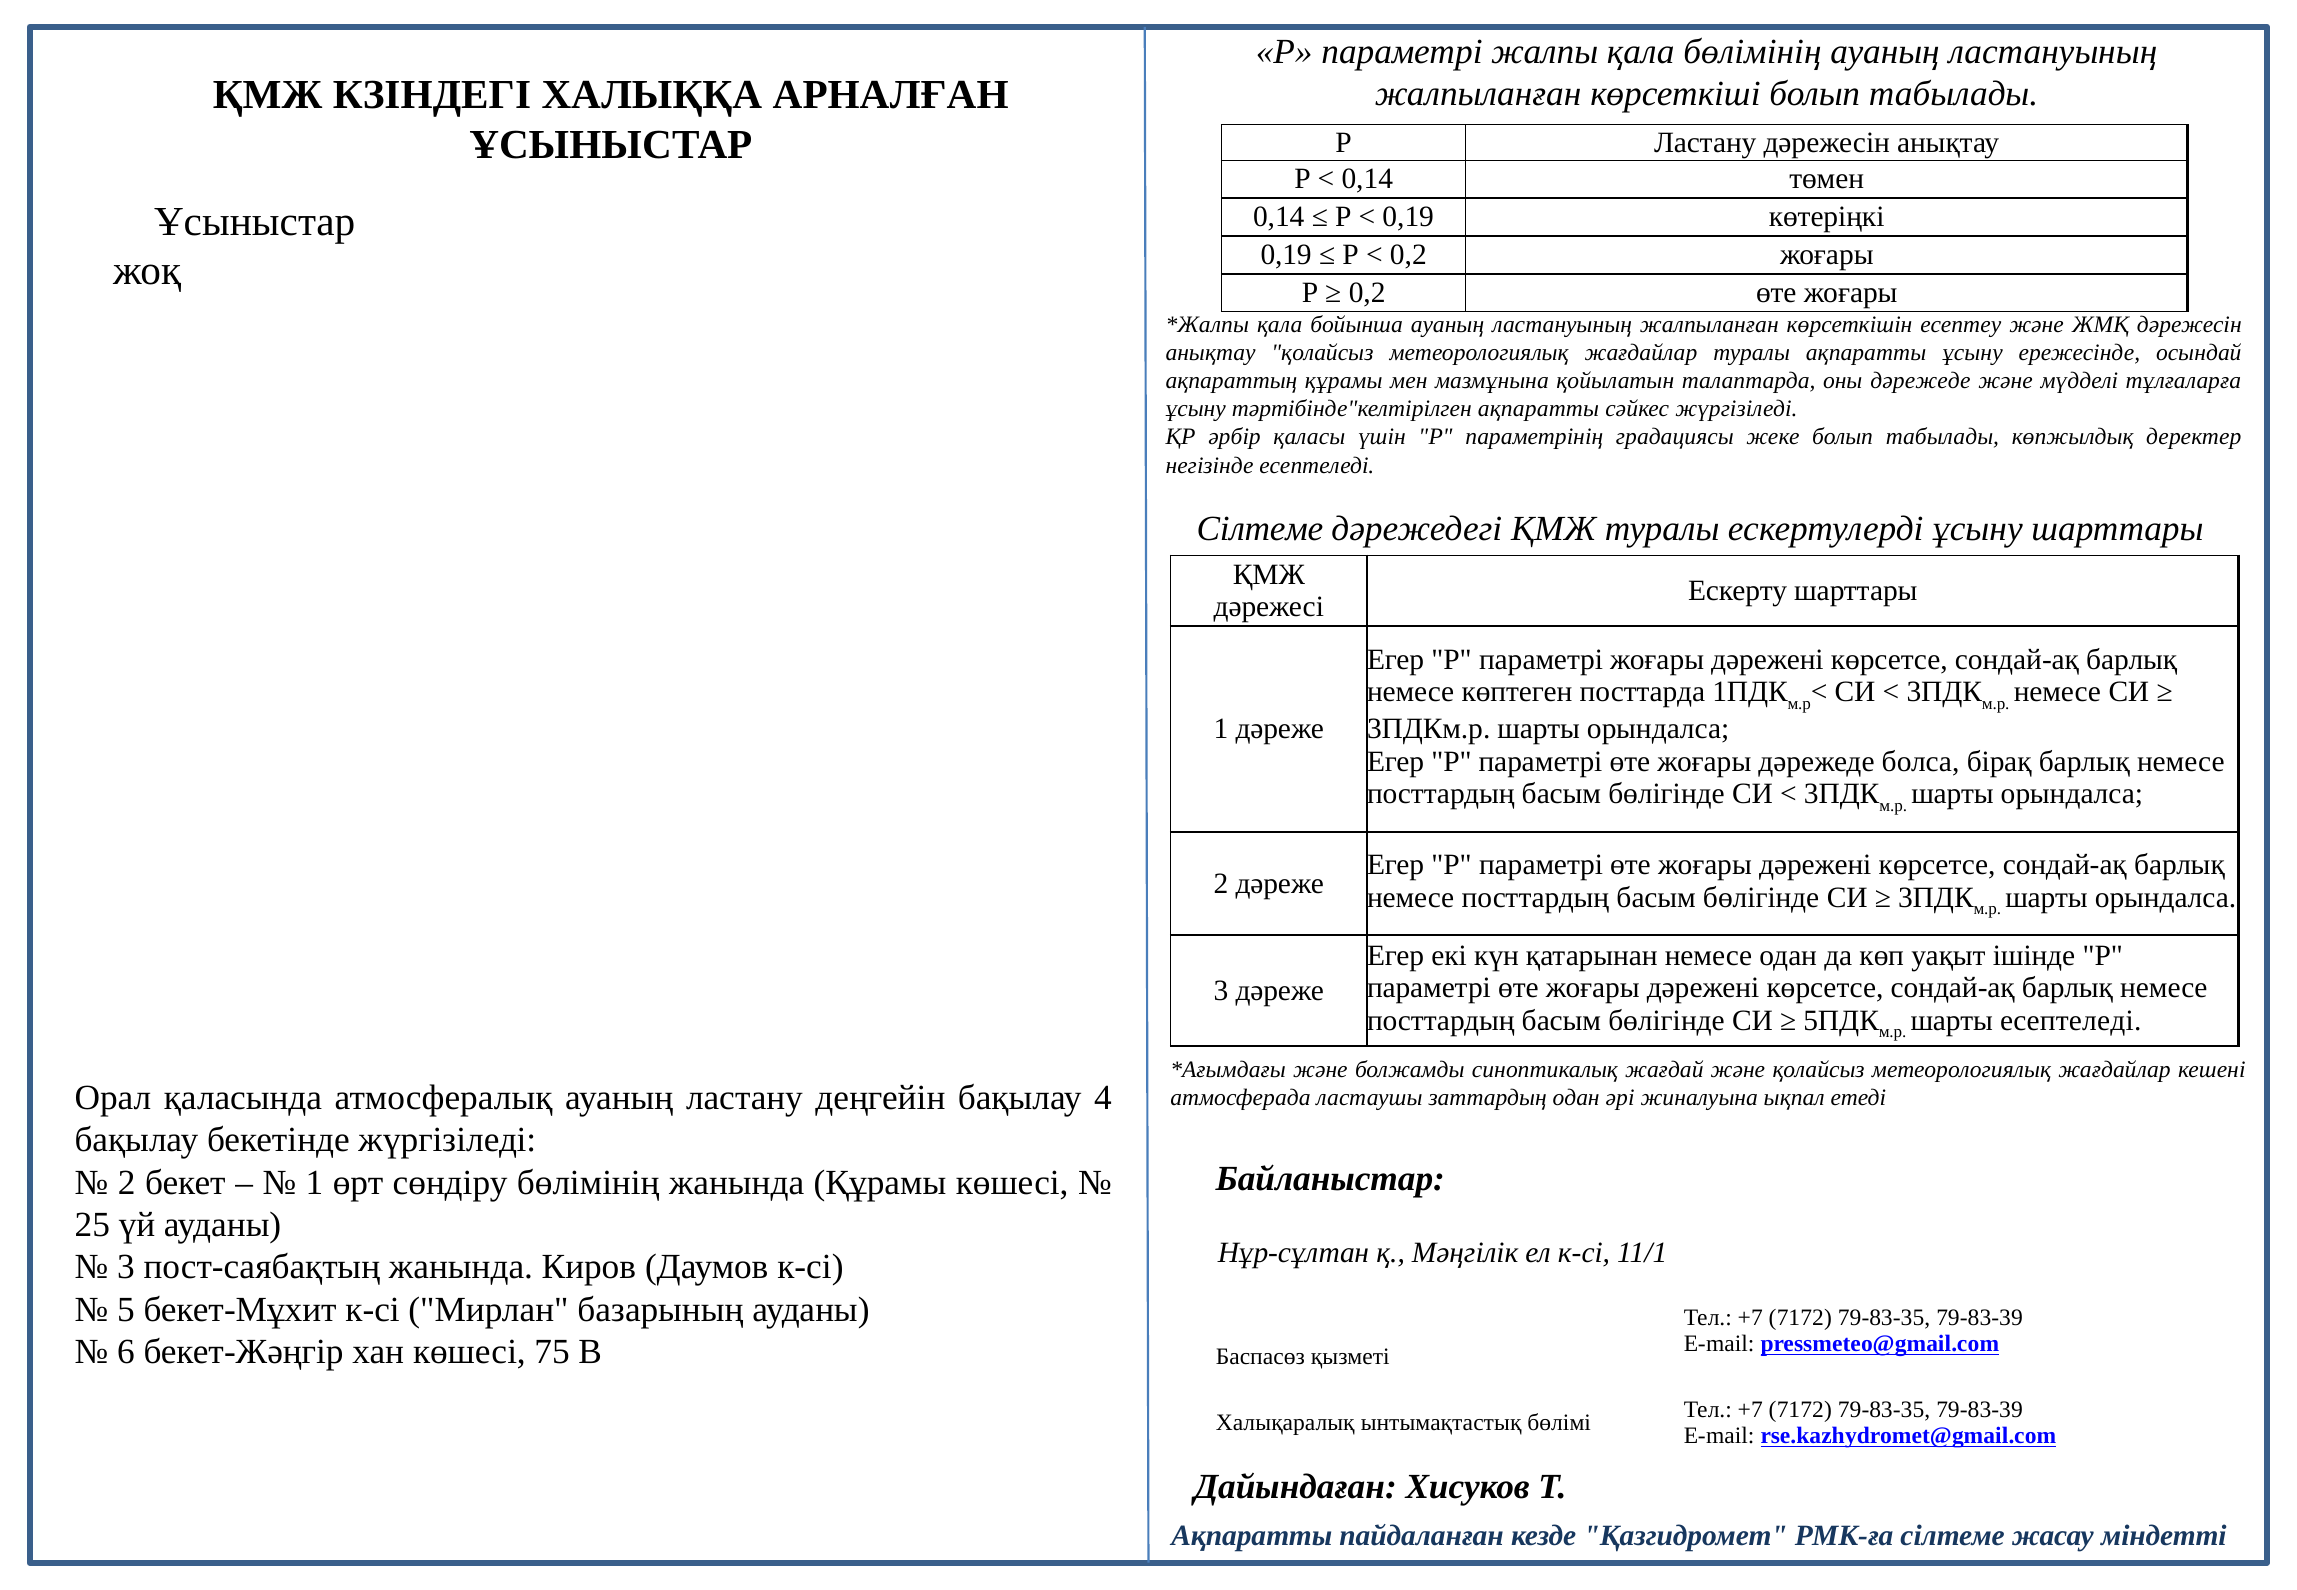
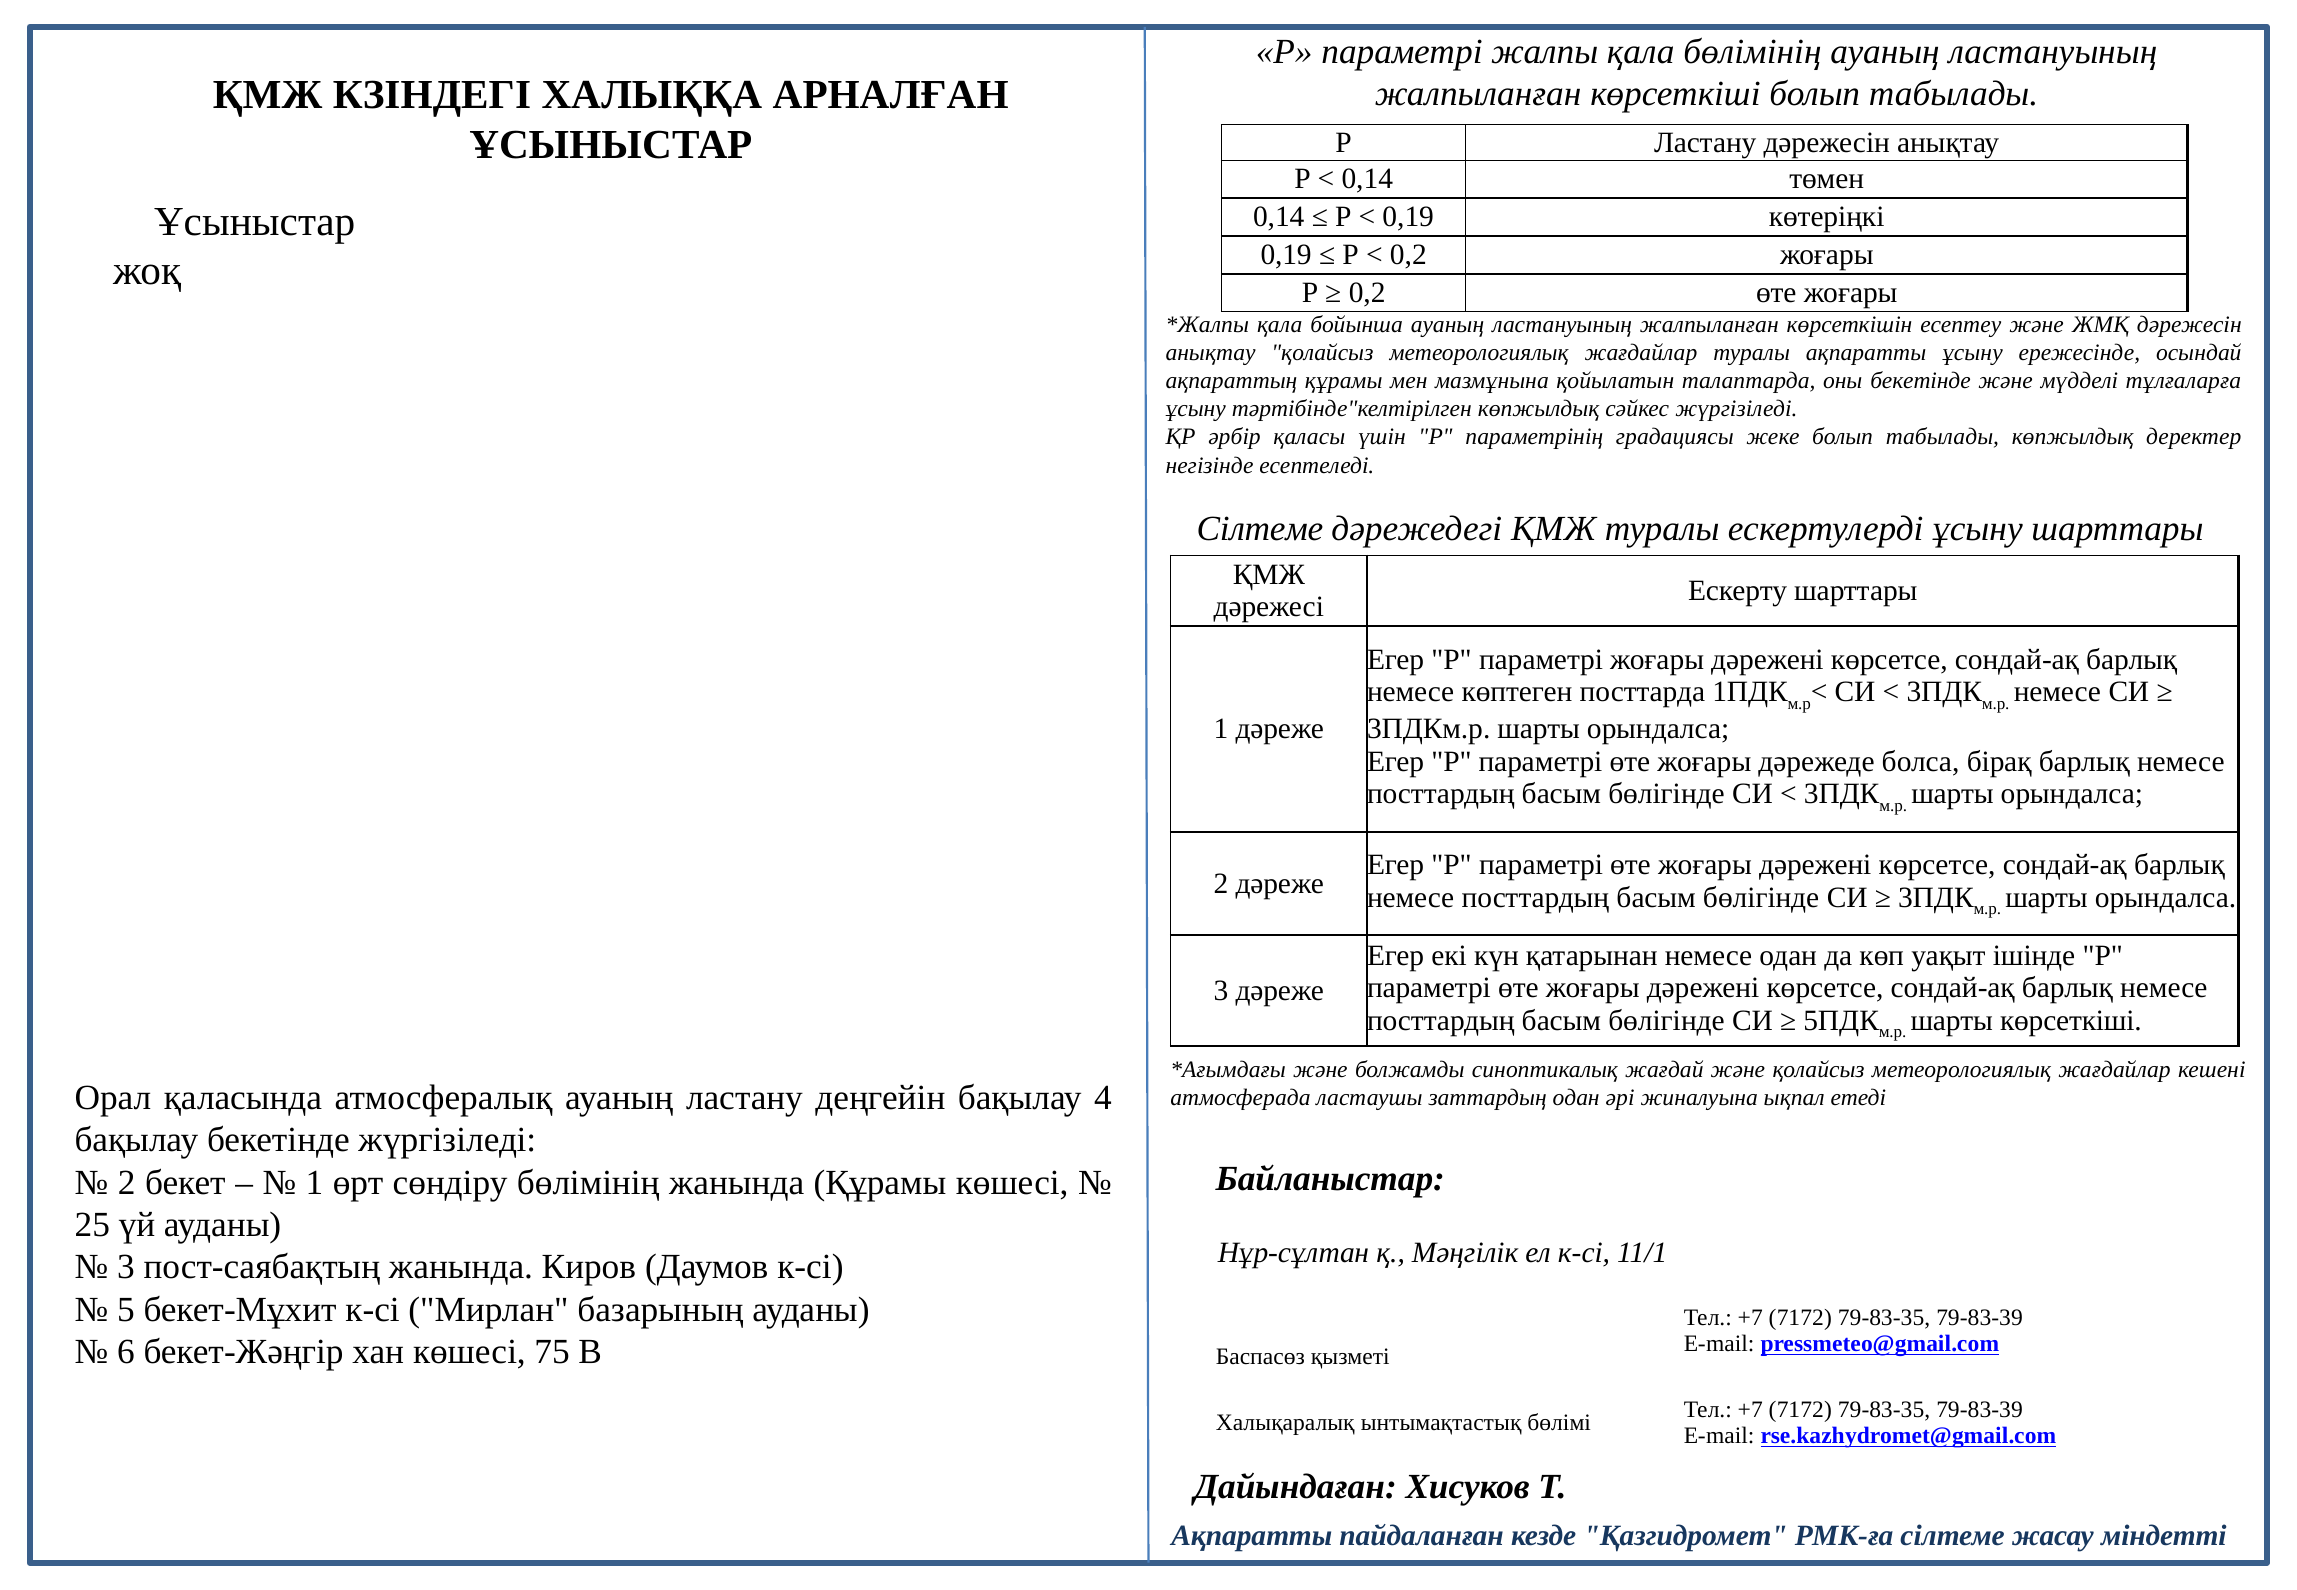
оны дәрежеде: дәрежеде -> бекетінде (1920, 381)
тәртібінде"келтірілген ақпаратты: ақпаратты -> көпжылдық (1539, 409)
шарты есептеледі: есептеледі -> көрсеткіші (2071, 1021)
